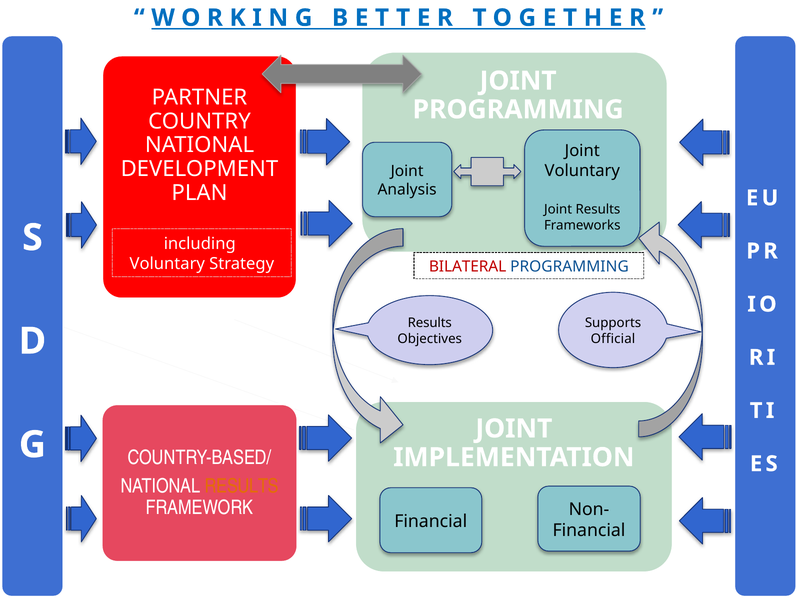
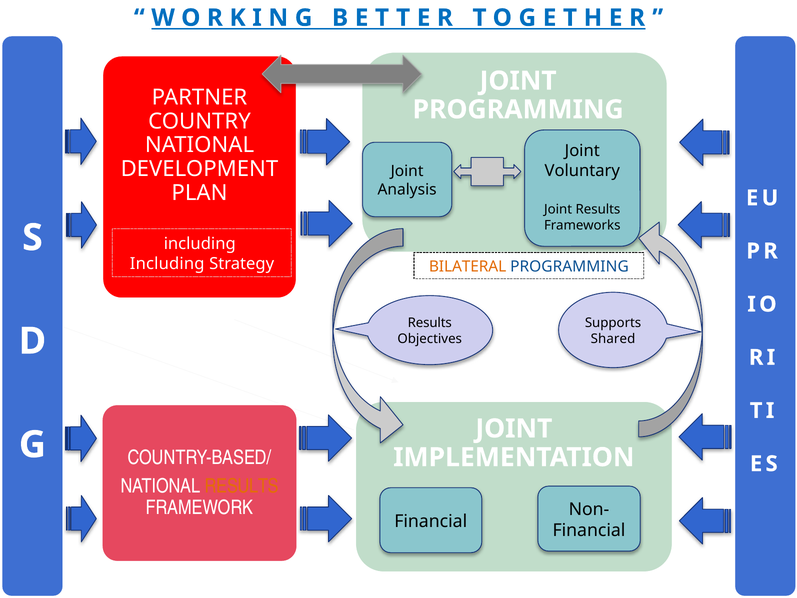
Voluntary: Voluntary -> Including (167, 264)
BILATERAL colour: red -> orange (468, 267)
Official: Official -> Shared (613, 339)
